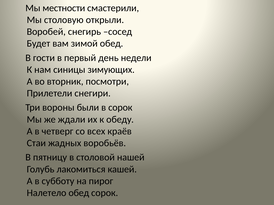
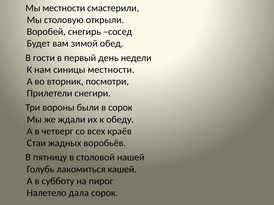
синицы зимующих: зимующих -> местности (111, 70)
Налетело обед: обед -> дала (79, 193)
